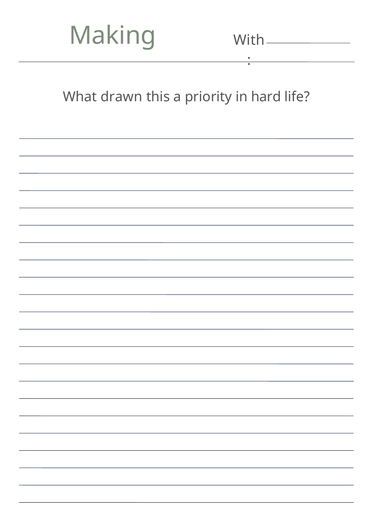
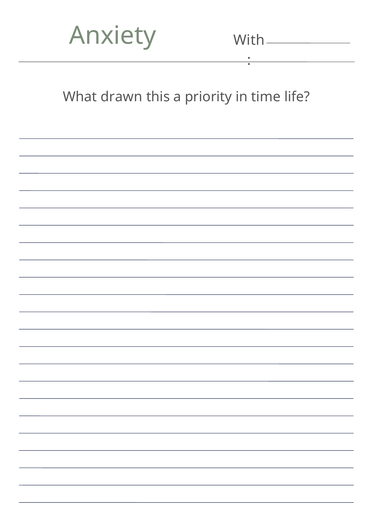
Making: Making -> Anxiety (113, 36)
hard: hard -> time (266, 97)
